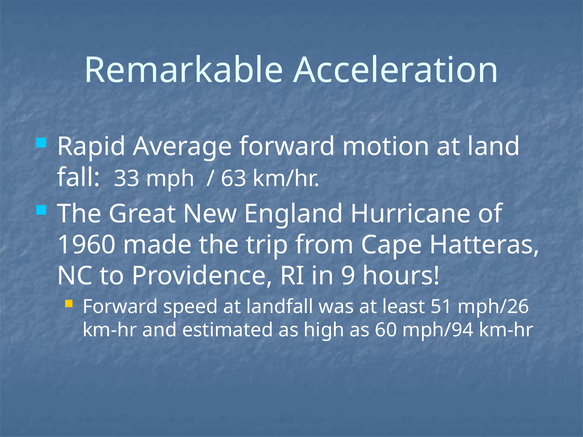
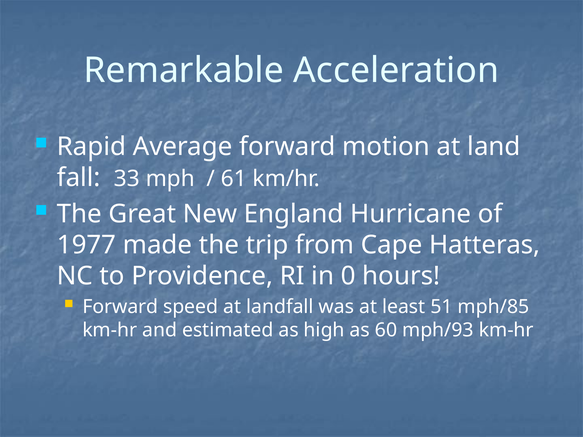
63: 63 -> 61 (234, 179)
1960: 1960 -> 1977 (86, 245)
9: 9 -> 0 (348, 276)
mph/26: mph/26 -> mph/85 (493, 307)
mph/94: mph/94 -> mph/93 (438, 330)
